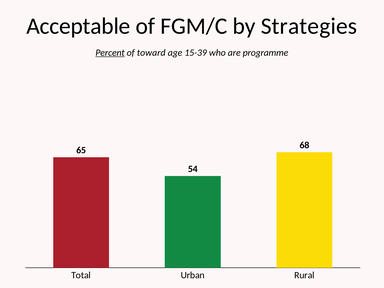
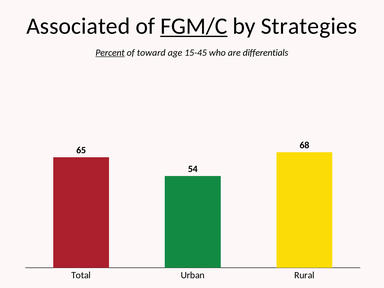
Acceptable: Acceptable -> Associated (78, 26)
FGM/C underline: none -> present (194, 26)
15-39: 15-39 -> 15-45 (196, 53)
programme: programme -> differentials (266, 53)
